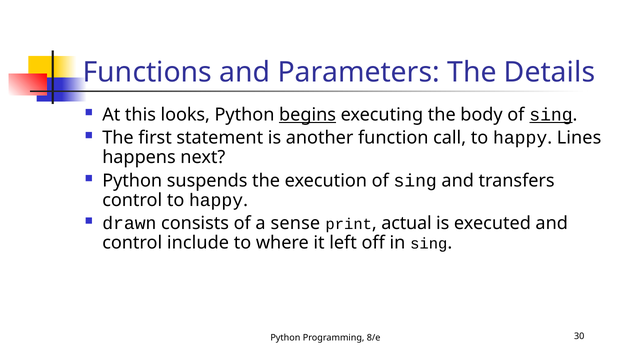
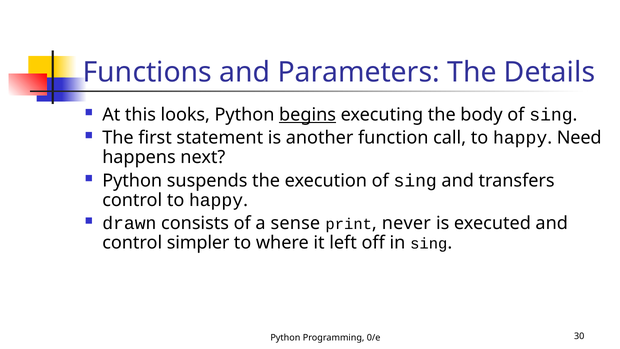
sing underline: present -> none (551, 115)
Lines: Lines -> Need (579, 138)
actual: actual -> never (406, 223)
include: include -> simpler (198, 243)
8/e: 8/e -> 0/e (374, 338)
